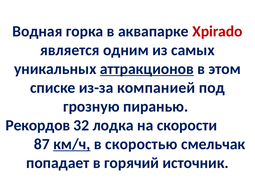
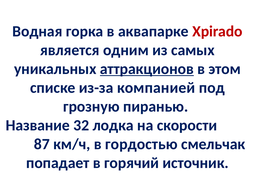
Рекордов: Рекордов -> Название (38, 125)
км/ч underline: present -> none (72, 144)
скоростью: скоростью -> гордостью (141, 144)
